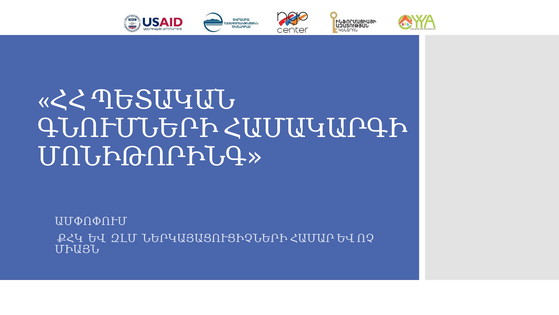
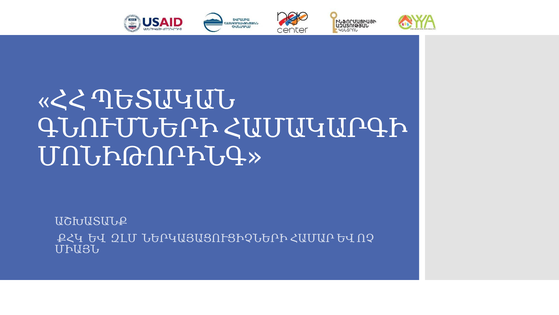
ԱՄՓՈՓՈՒՄ: ԱՄՓՈՓՈՒՄ -> ԱՇԽԱՏԱՆՔ (91, 221)
